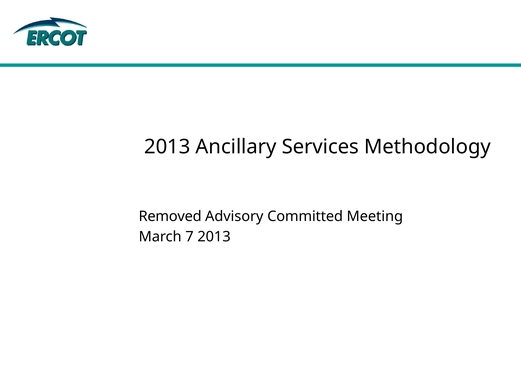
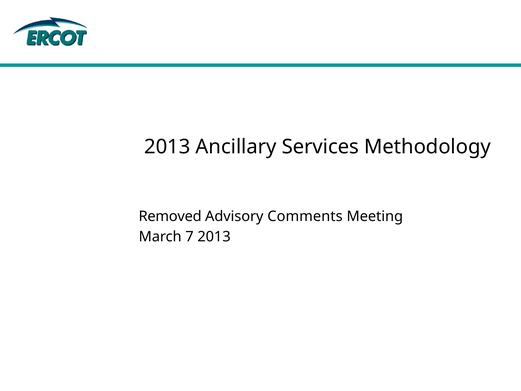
Committed: Committed -> Comments (305, 216)
